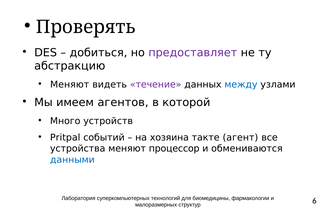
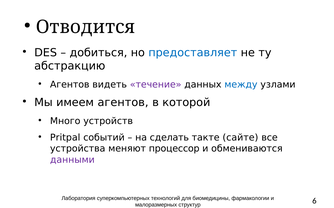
Проверять: Проверять -> Отводится (86, 27)
предоставляет colour: purple -> blue (193, 53)
Меняют: Меняют -> Агентов (70, 85)
хозяина: хозяина -> сделать (169, 137)
агент: агент -> сайте (240, 137)
данными colour: blue -> purple (72, 160)
